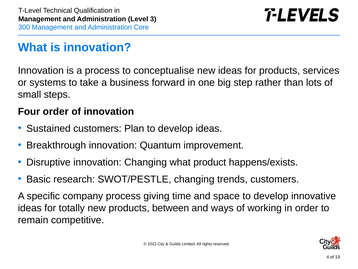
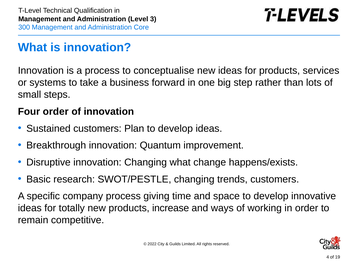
product: product -> change (210, 162)
between: between -> increase (171, 208)
